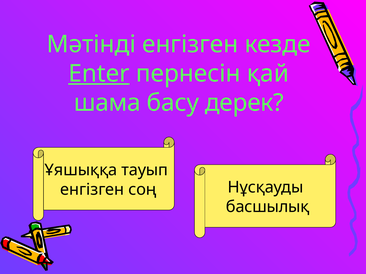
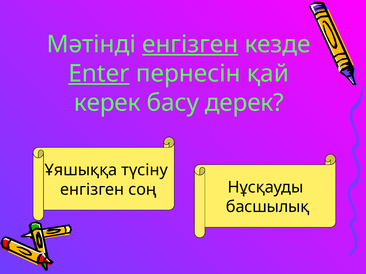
енгізген underline: none -> present (190, 44)
шама: шама -> керек (107, 103)
тауып: тауып -> түсіну (145, 170)
